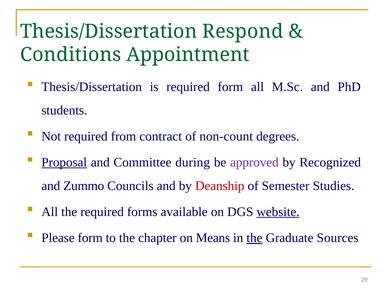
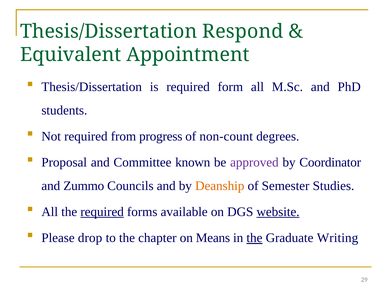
Conditions: Conditions -> Equivalent (71, 55)
contract: contract -> progress (161, 136)
Proposal underline: present -> none (64, 163)
during: during -> known (193, 163)
Recognized: Recognized -> Coordinator (330, 163)
Deanship colour: red -> orange (220, 186)
required underline: none -> present (102, 212)
Please form: form -> drop (90, 238)
Sources: Sources -> Writing (338, 238)
